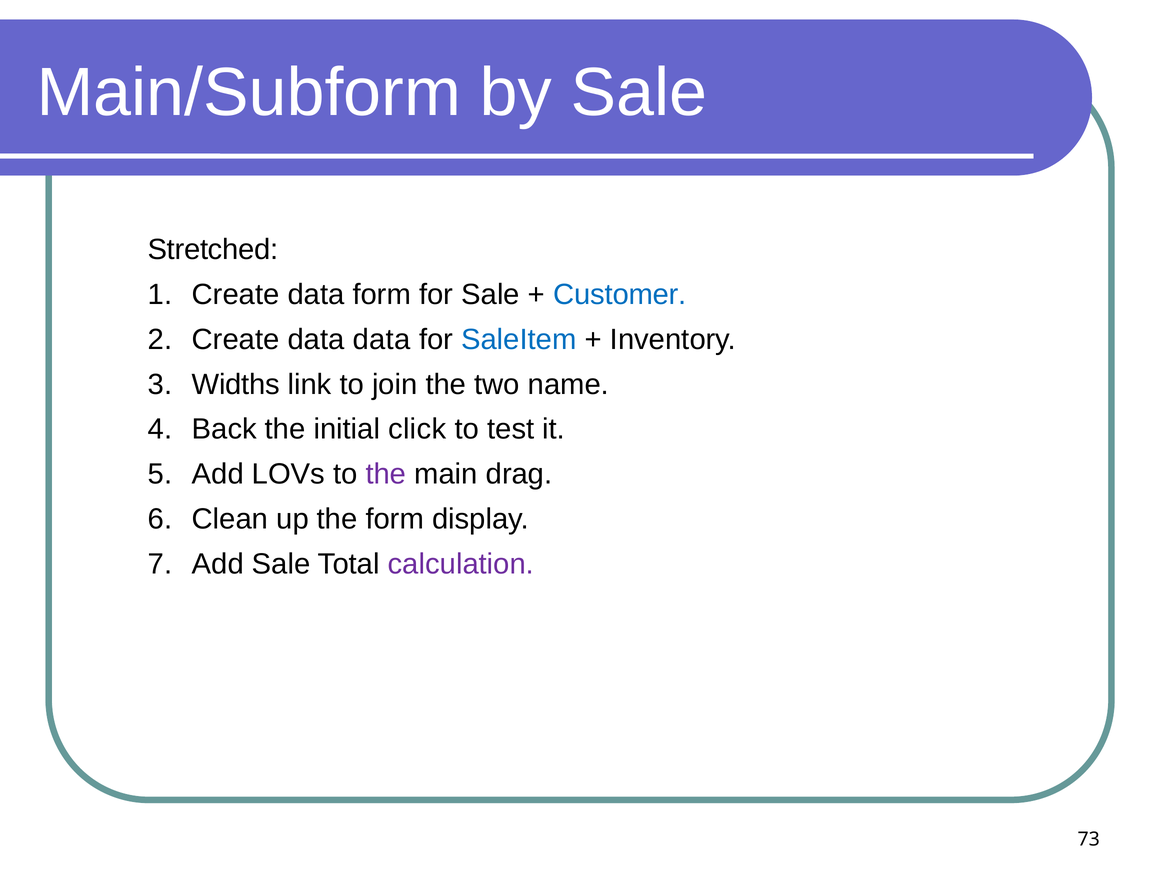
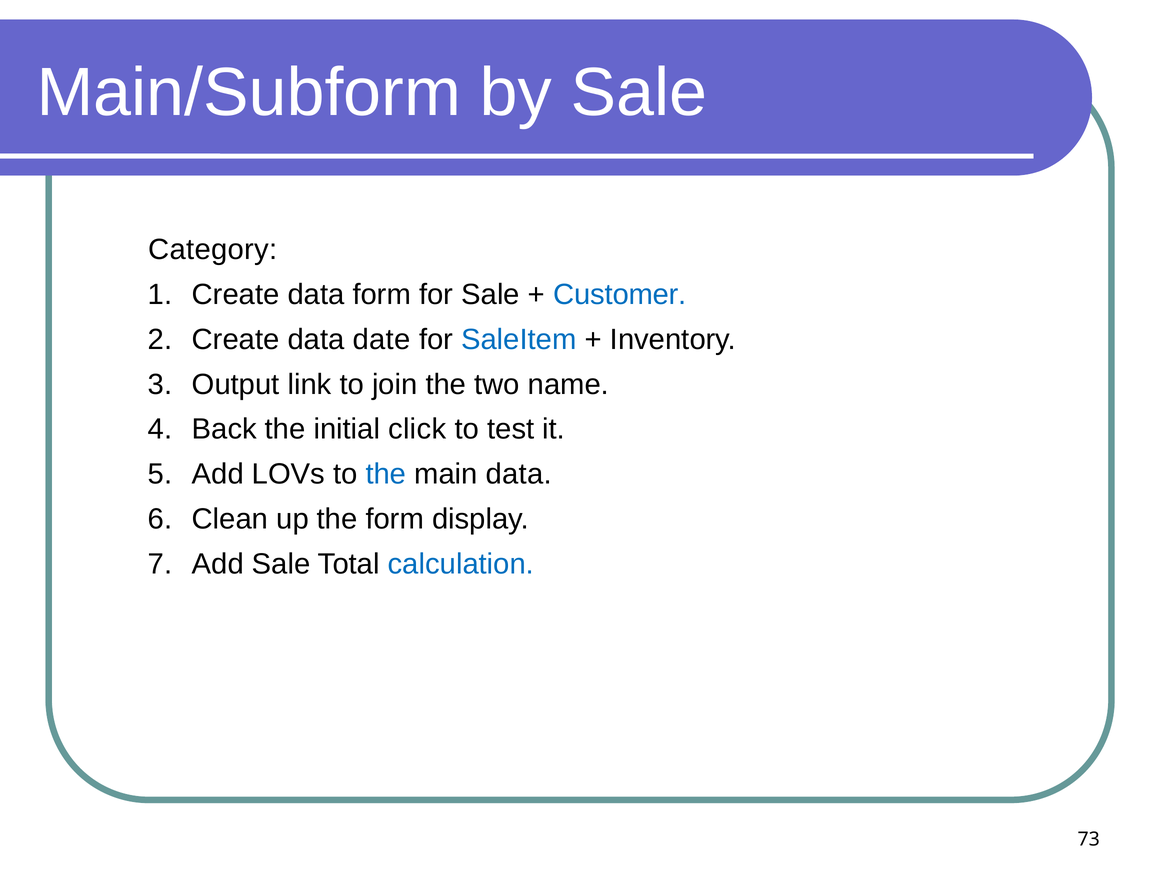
Stretched: Stretched -> Category (213, 250)
data data: data -> date (382, 339)
Widths: Widths -> Output (236, 384)
the colour: purple -> blue (386, 474)
main drag: drag -> data (519, 474)
calculation colour: purple -> blue (461, 564)
